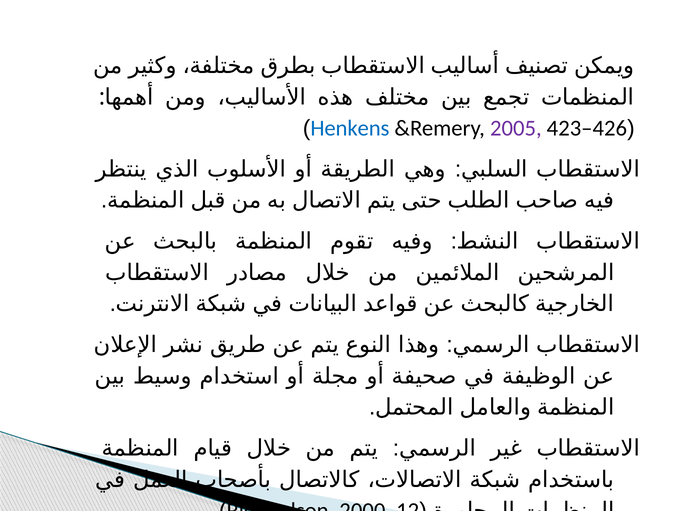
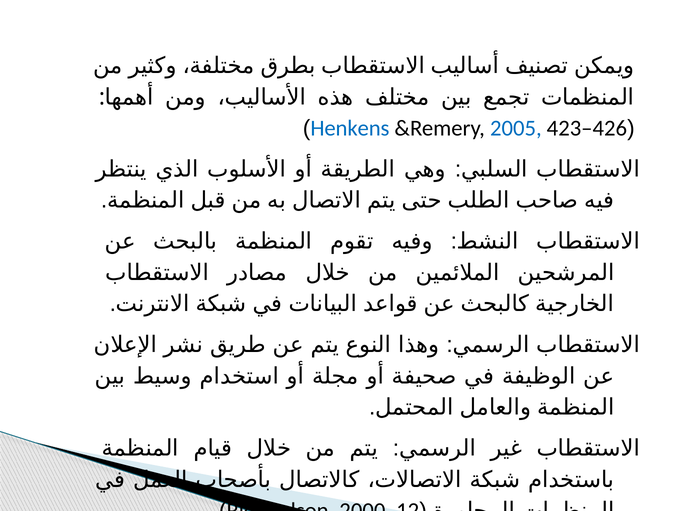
2005 colour: purple -> blue (516, 128)
